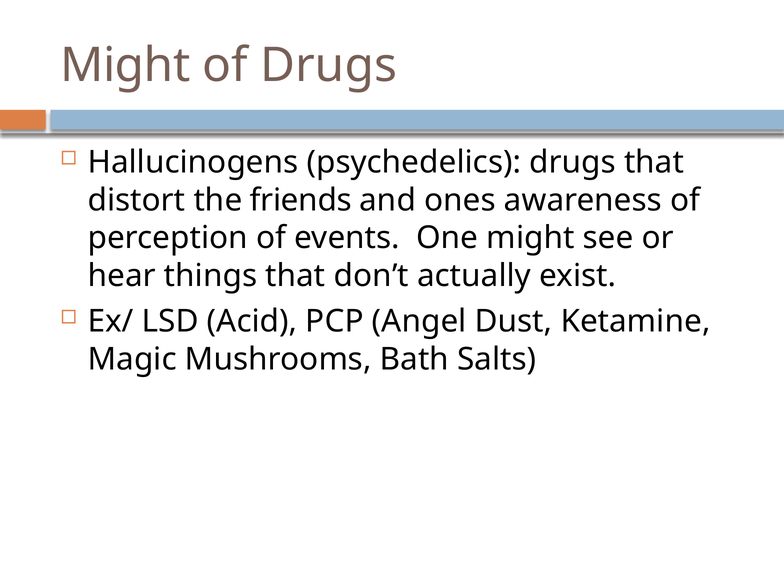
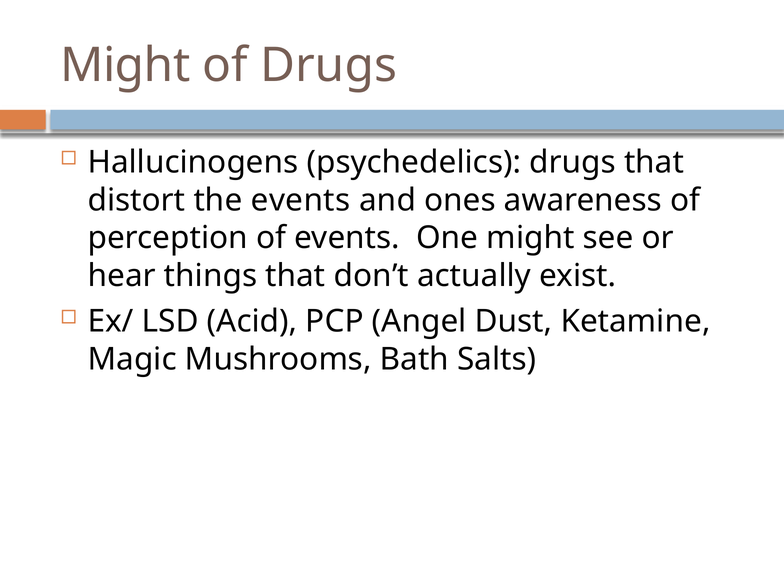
the friends: friends -> events (301, 200)
